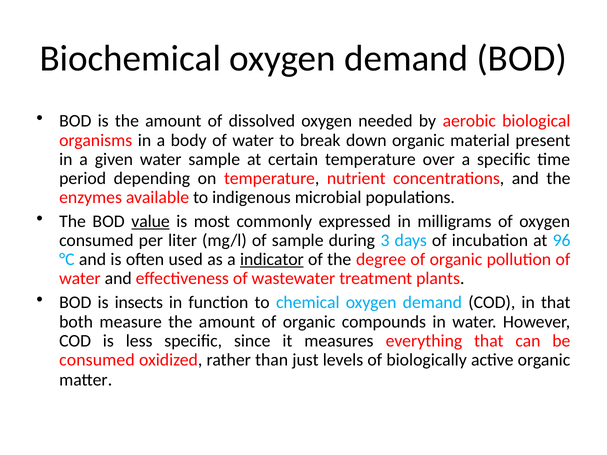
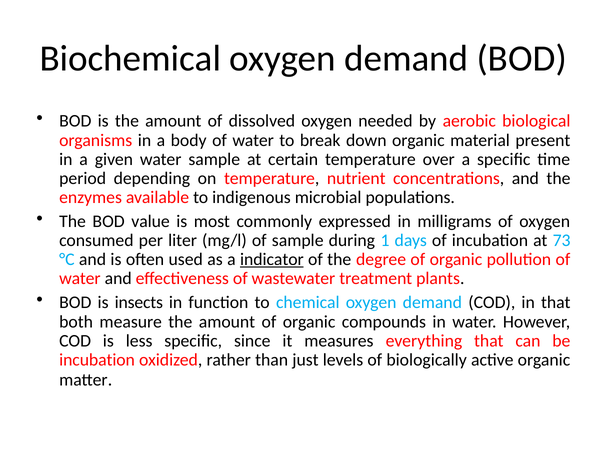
value underline: present -> none (151, 221)
3: 3 -> 1 (385, 241)
96: 96 -> 73 (562, 241)
consumed: consumed -> incubation (97, 360)
